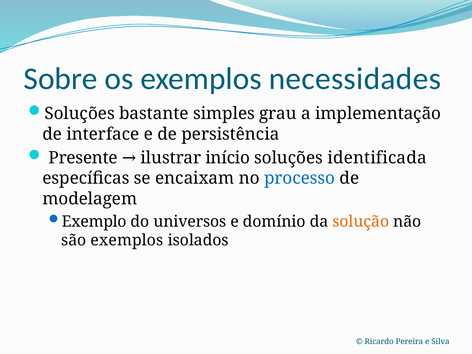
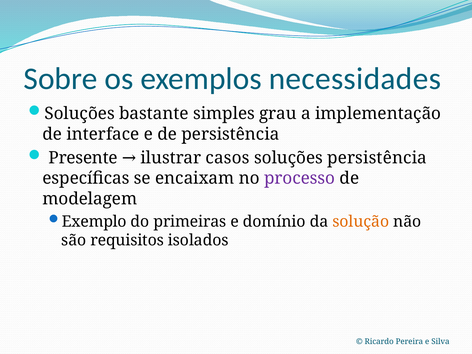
início: início -> casos (228, 158)
soluções identificada: identificada -> persistência (377, 158)
processo colour: blue -> purple (300, 178)
universos: universos -> primeiras (190, 222)
são exemplos: exemplos -> requisitos (127, 240)
